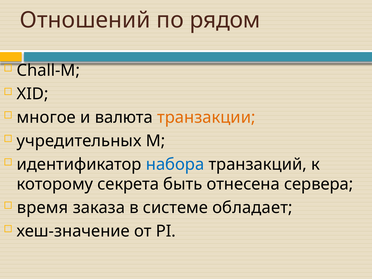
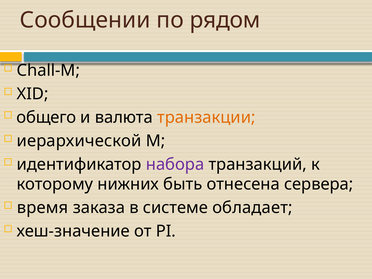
Отношений: Отношений -> Сообщении (85, 20)
многое: многое -> общего (46, 117)
учредительных: учредительных -> иерархической (79, 141)
набора colour: blue -> purple (175, 164)
секрета: секрета -> нижних (128, 184)
